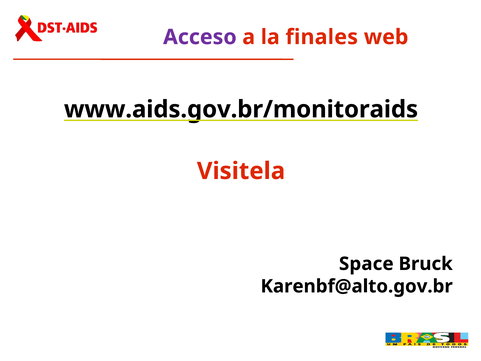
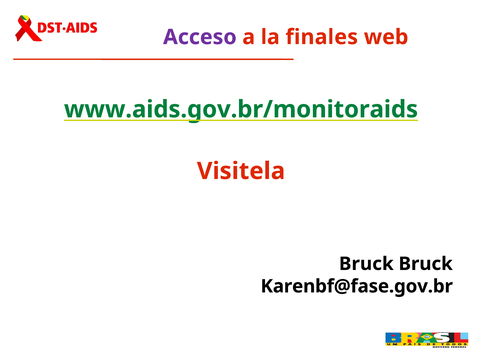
www.aids.gov.br/monitoraids colour: black -> green (241, 109)
Space: Space -> Bruck (366, 264)
Karenbf@alto.gov.br: Karenbf@alto.gov.br -> Karenbf@fase.gov.br (357, 286)
